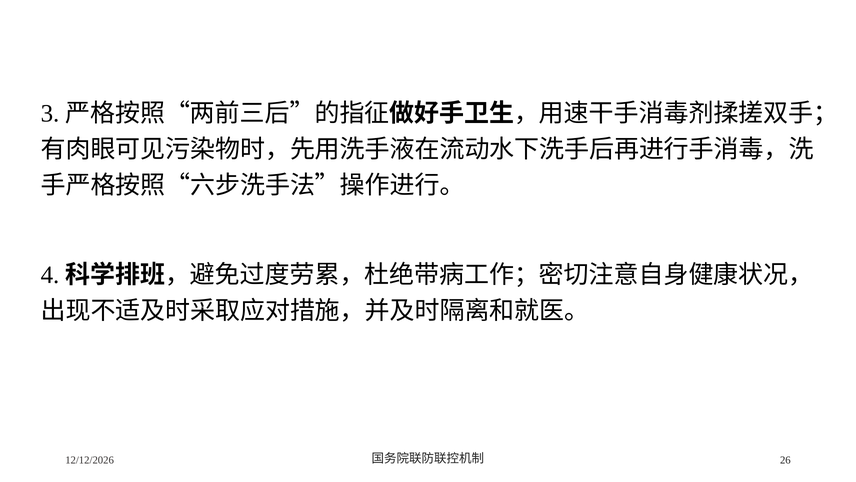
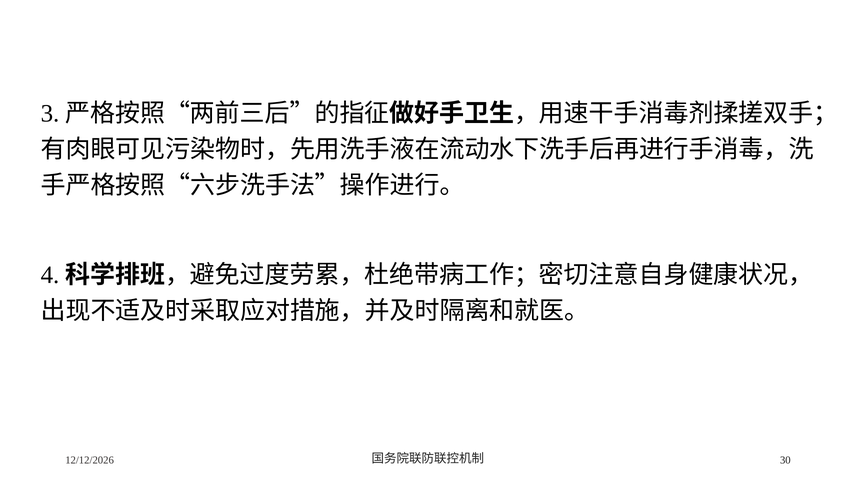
26: 26 -> 30 (785, 460)
